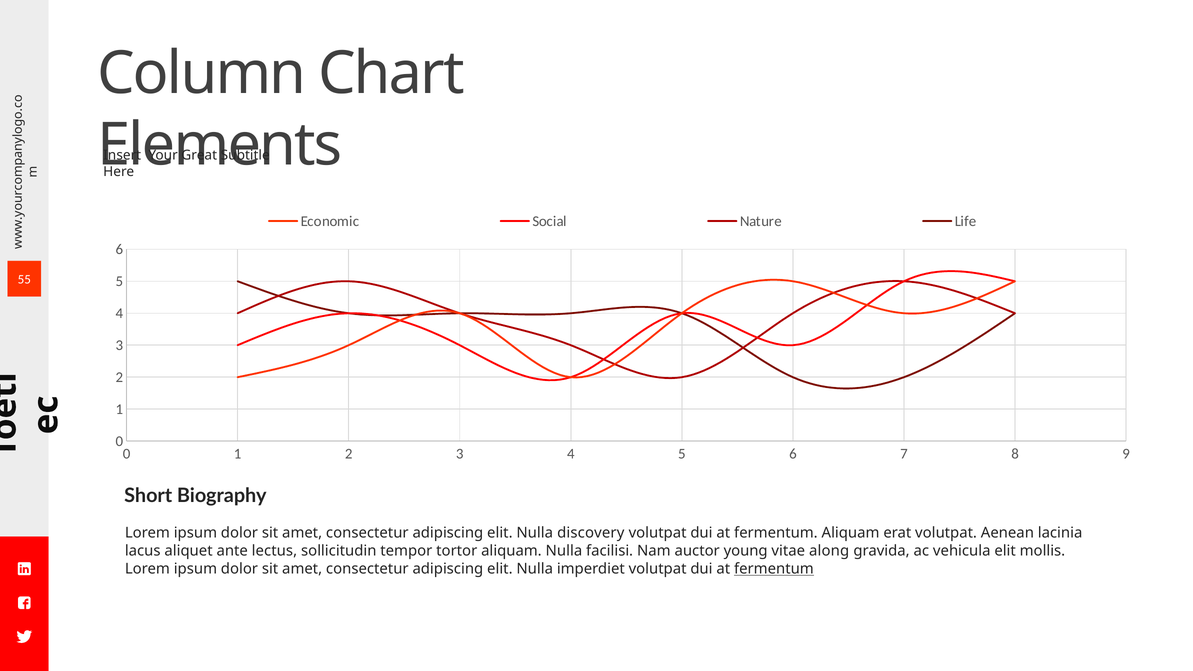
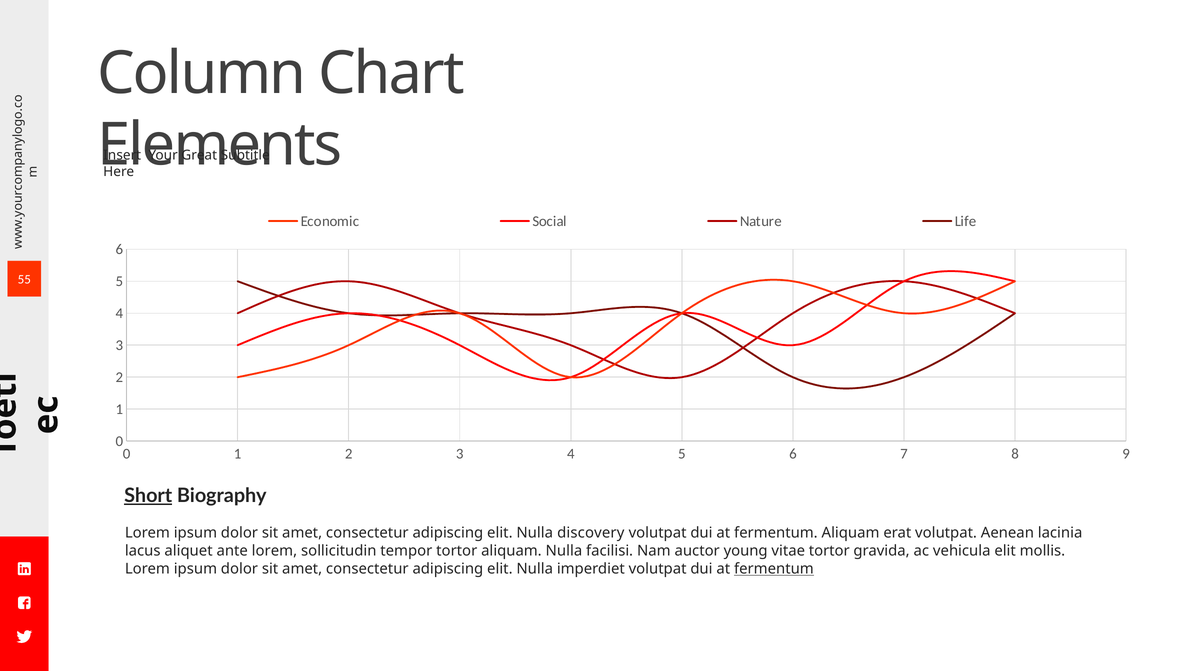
Short underline: none -> present (148, 496)
ante lectus: lectus -> lorem (274, 551)
vitae along: along -> tortor (829, 551)
